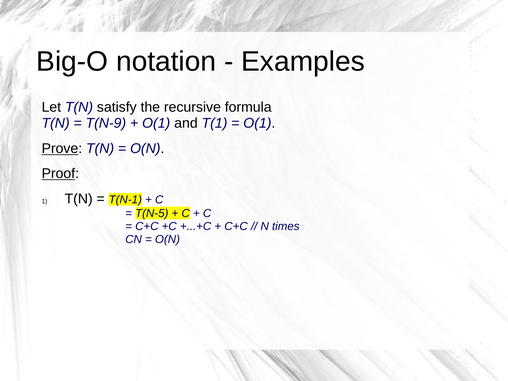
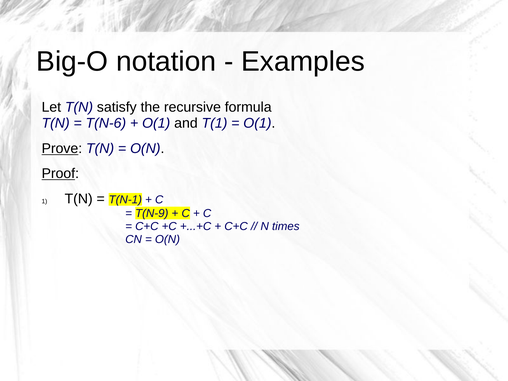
T(N-9: T(N-9 -> T(N-6 (106, 123)
T(N-5: T(N-5 -> T(N-9 (152, 213)
